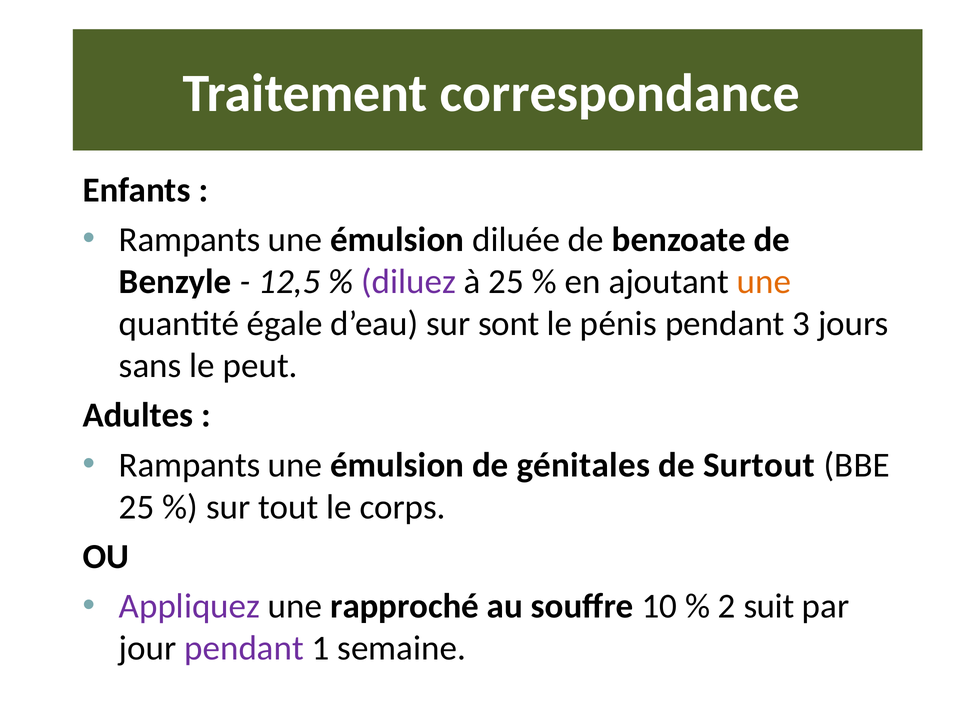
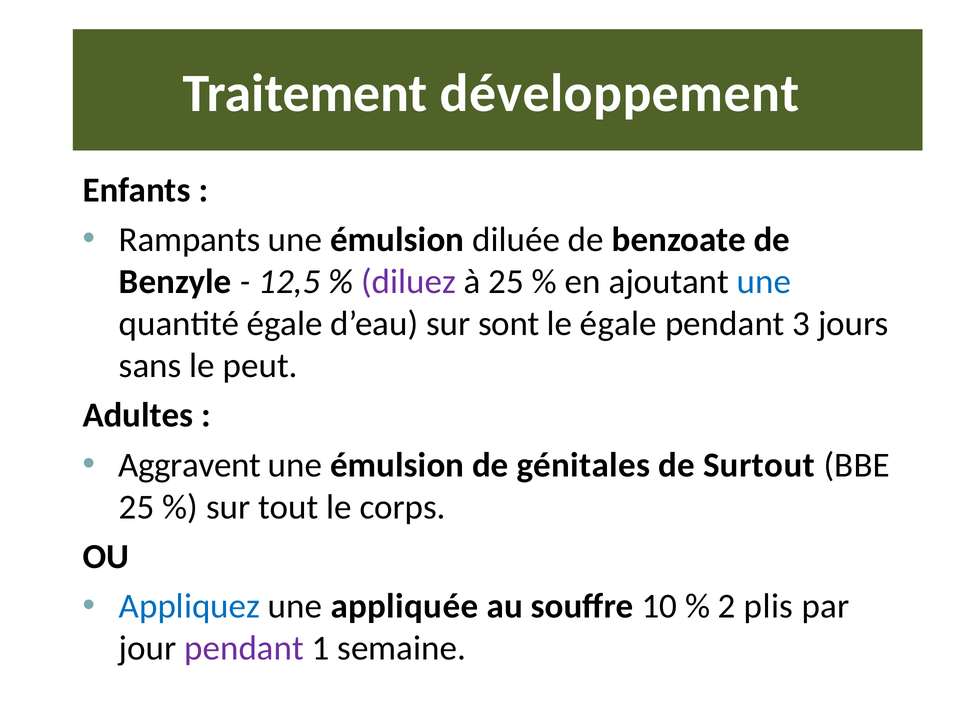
correspondance: correspondance -> développement (620, 94)
une colour: orange -> blue (764, 282)
le pénis: pénis -> égale (618, 324)
Rampants: Rampants -> Aggravent (190, 465)
Appliquez colour: purple -> blue (190, 606)
rapproché: rapproché -> appliquée (404, 606)
suit: suit -> plis (769, 606)
